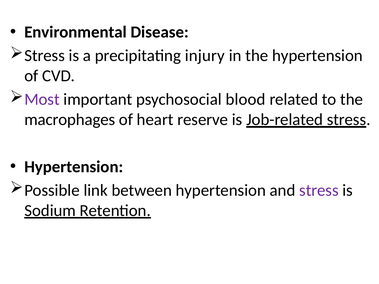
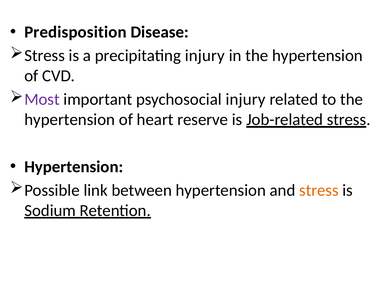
Environmental: Environmental -> Predisposition (75, 32)
psychosocial blood: blood -> injury (246, 100)
macrophages: macrophages -> hypertension (70, 120)
stress colour: purple -> orange (319, 191)
